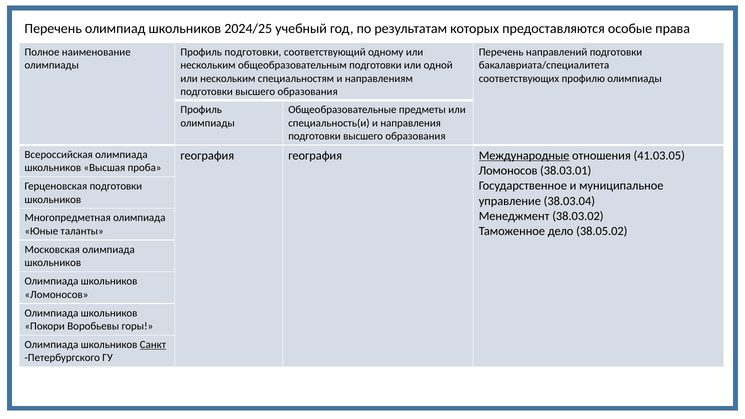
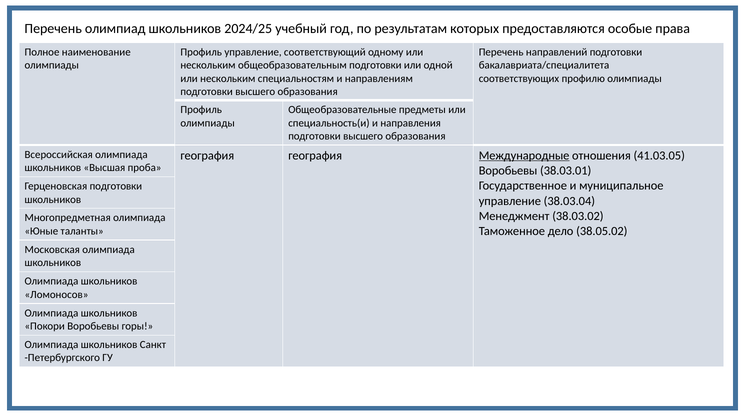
Профиль подготовки: подготовки -> управление (253, 52)
Ломоносов: Ломоносов -> Воробьевы (508, 171)
Санкт underline: present -> none (153, 345)
